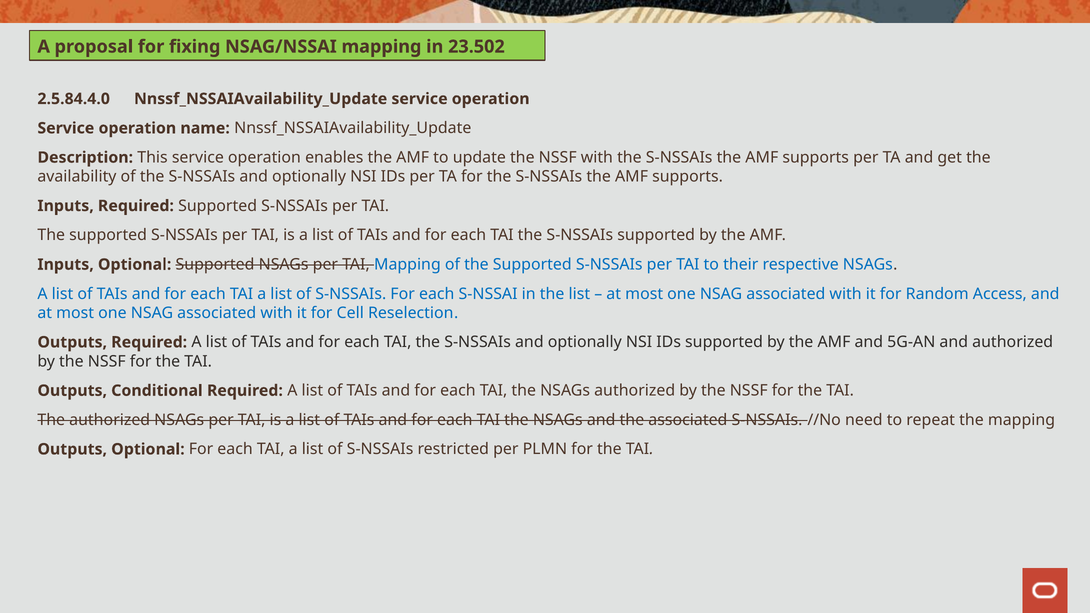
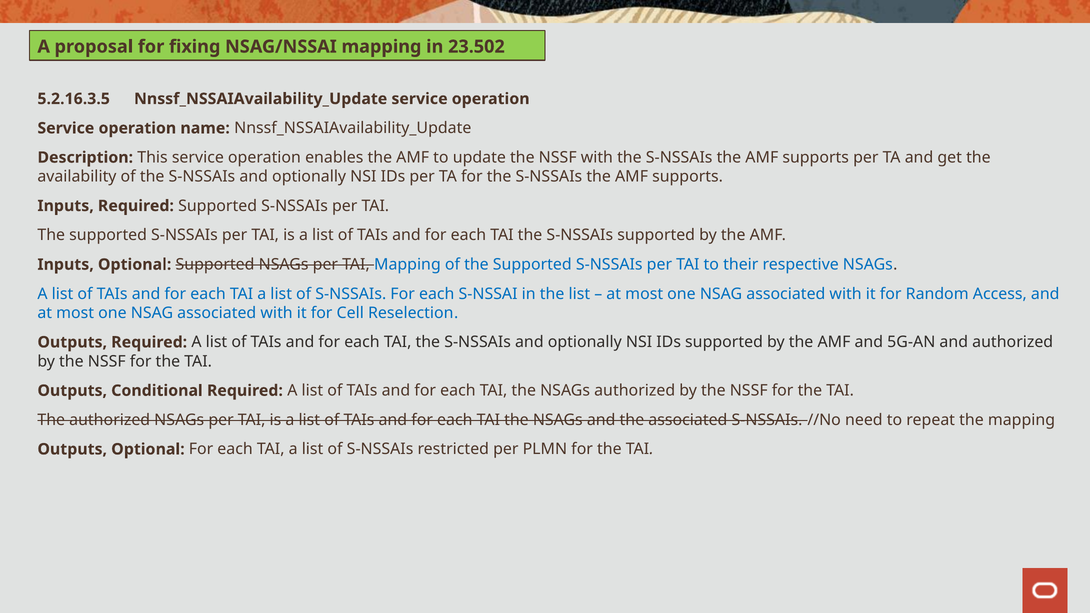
2.5.84.4.0: 2.5.84.4.0 -> 5.2.16.3.5 (74, 99)
